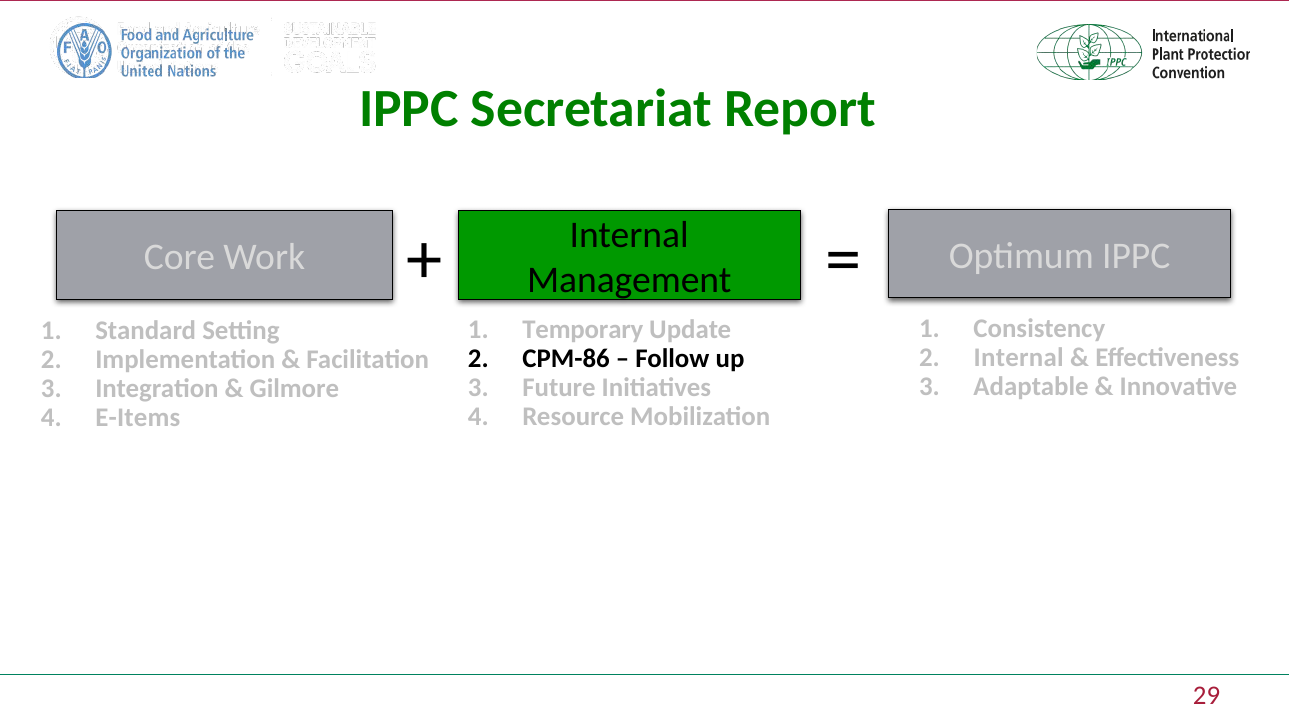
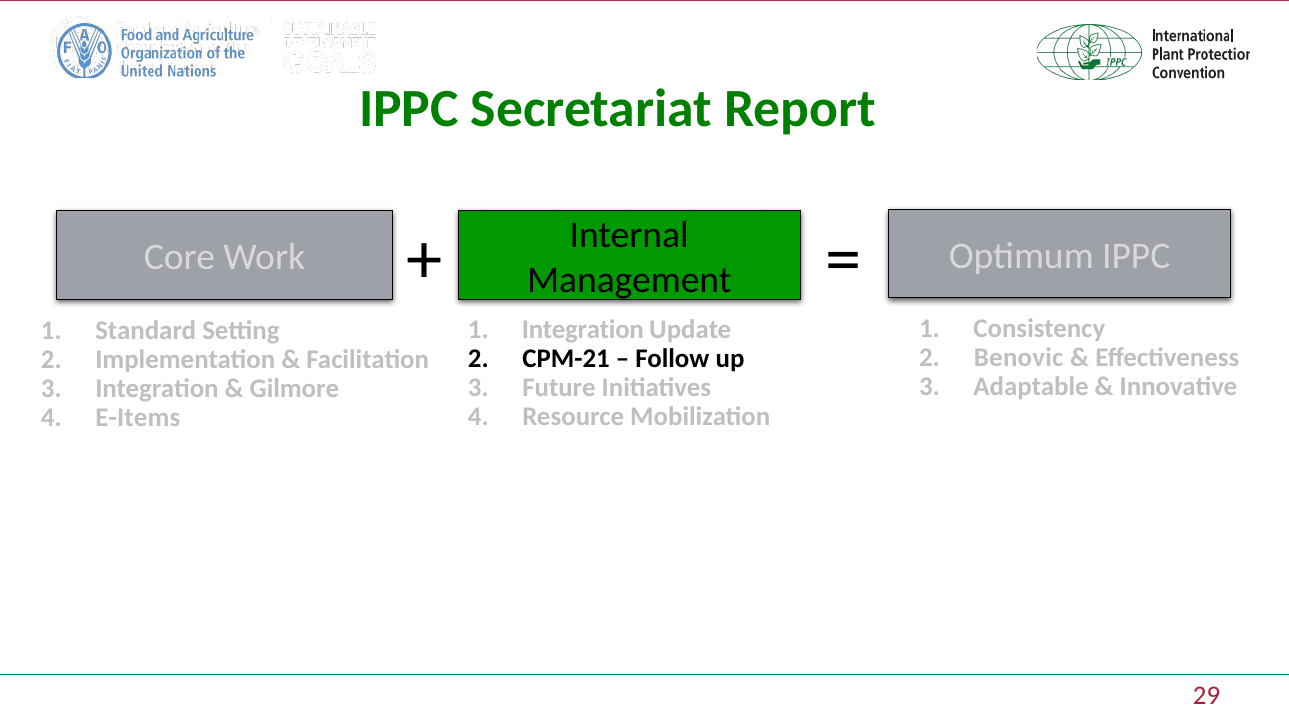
Temporary: Temporary -> Integration (583, 330)
Internal: Internal -> Benovic (1019, 358)
CPM-86: CPM-86 -> CPM-21 (566, 359)
